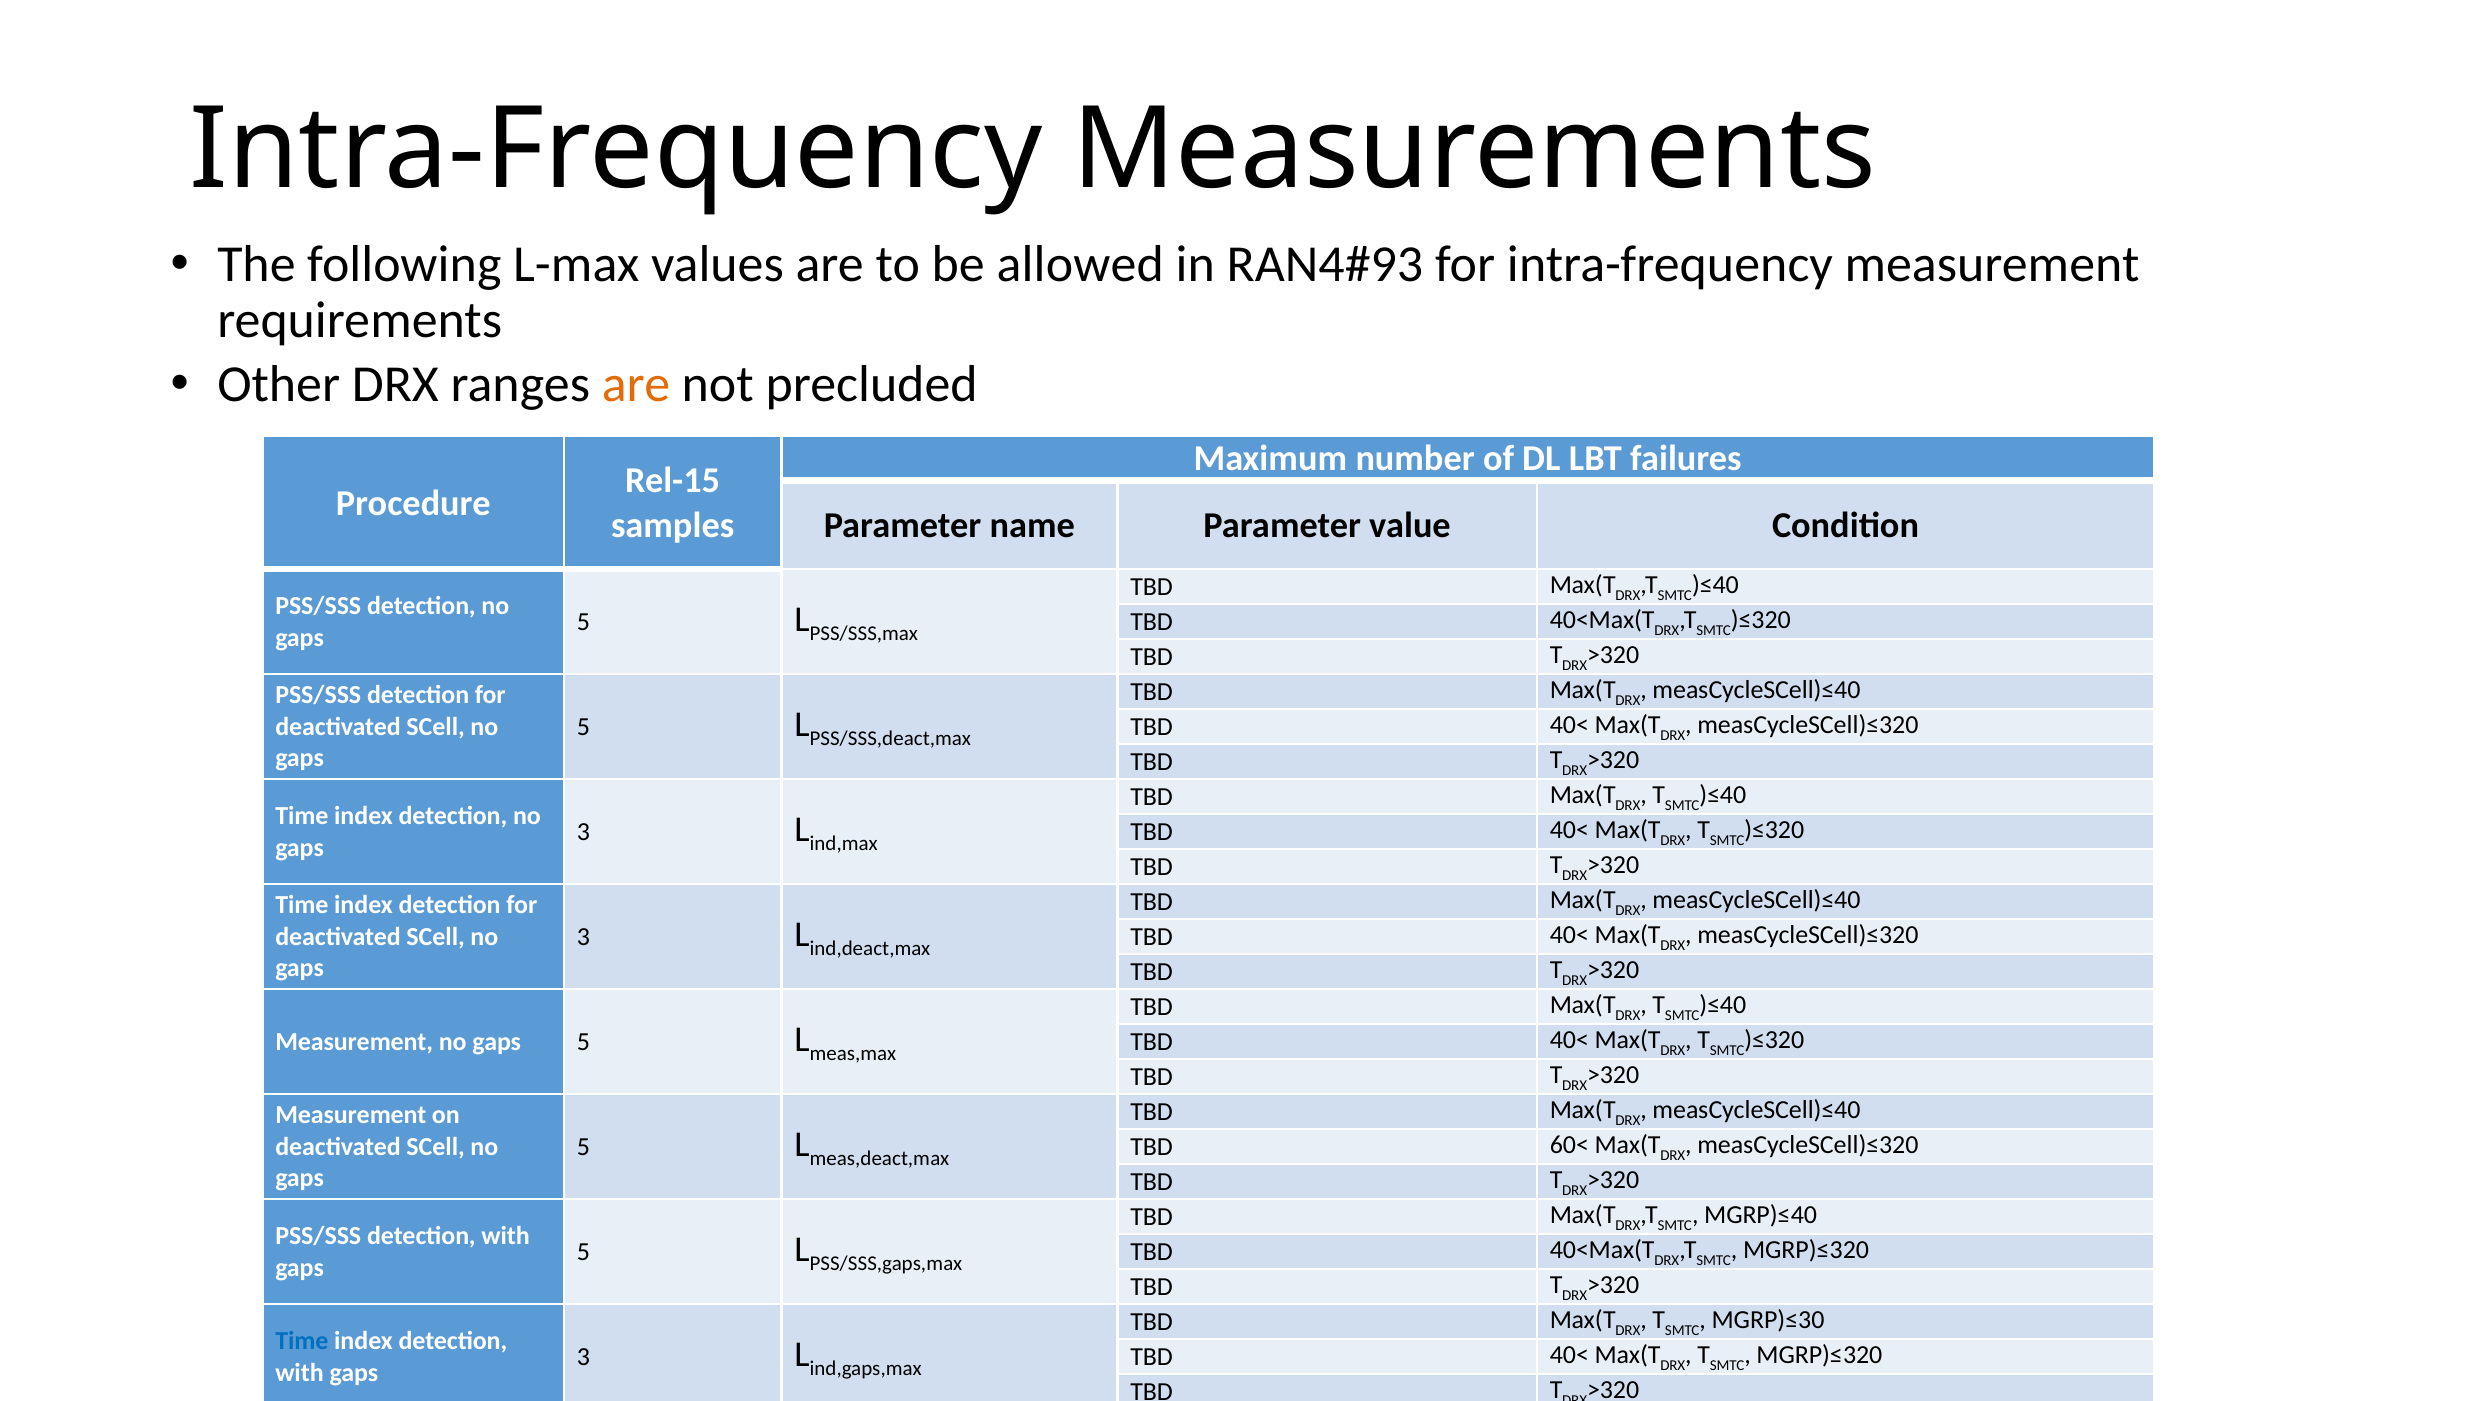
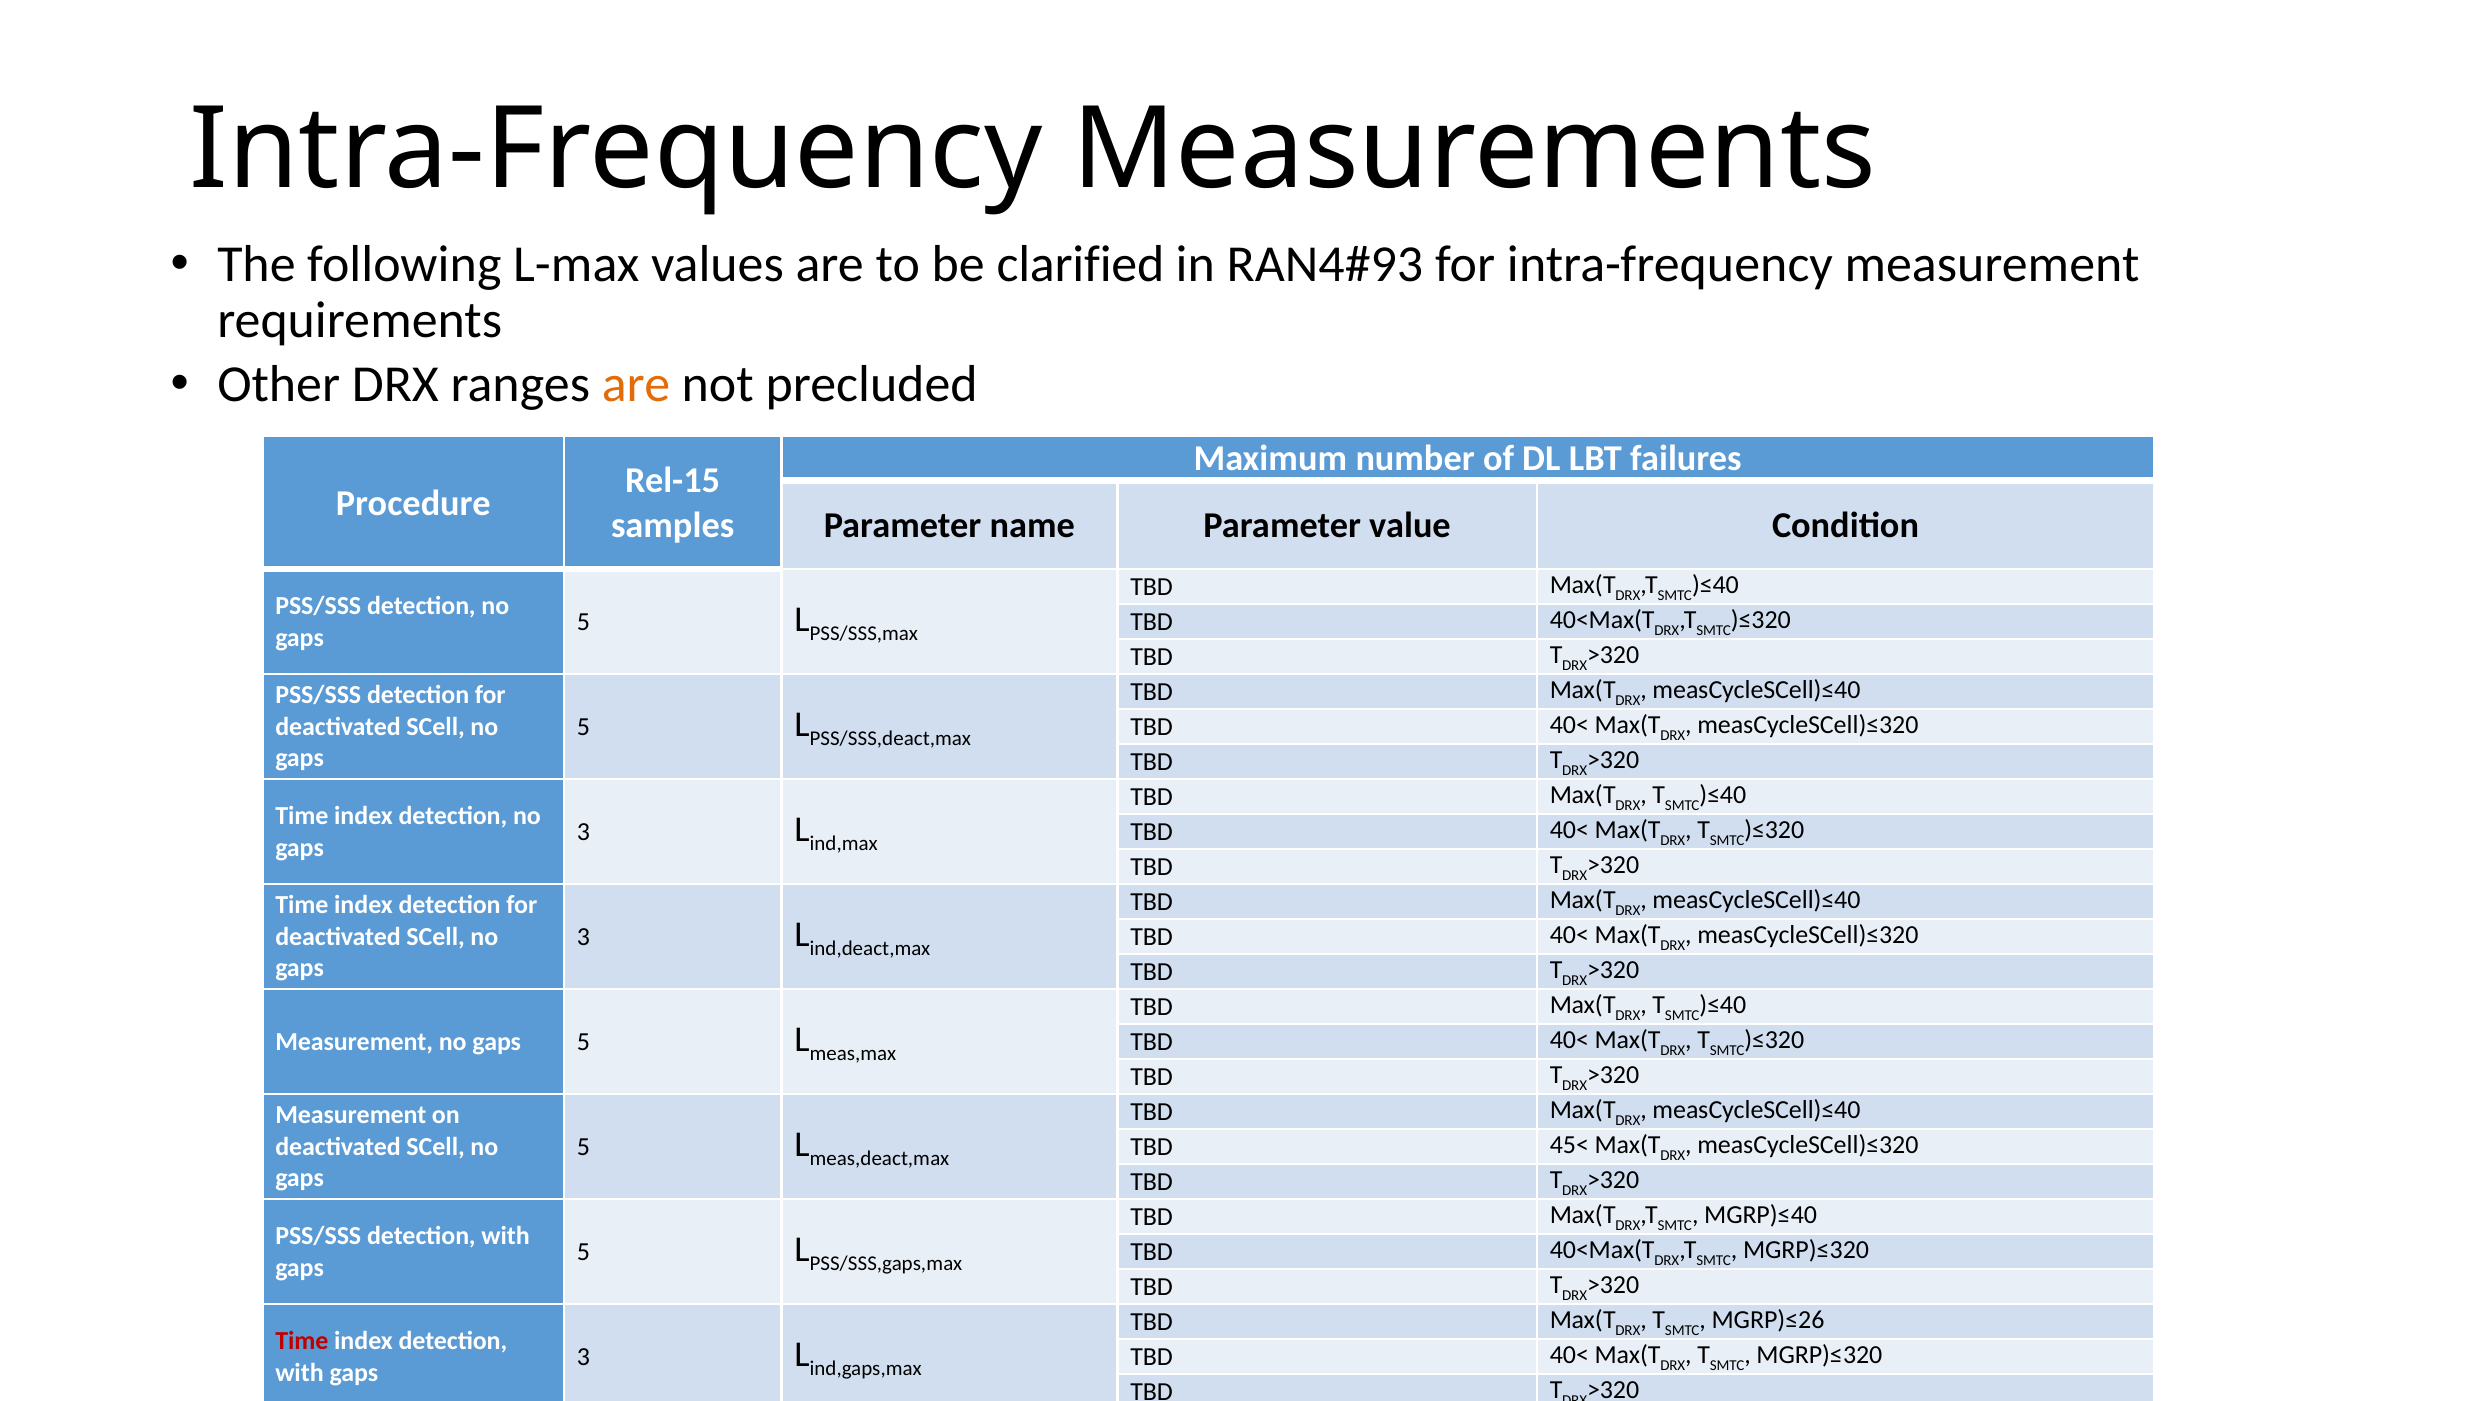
allowed: allowed -> clarified (1080, 264)
60<: 60< -> 45< (1569, 1145)
MGRP)≤30: MGRP)≤30 -> MGRP)≤26 (1768, 1320)
Time colour: blue -> red (302, 1341)
